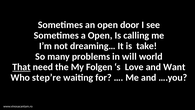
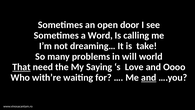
a Open: Open -> Word (100, 35)
Folgen: Folgen -> Saying (99, 67)
Want: Want -> Oooo (174, 67)
step’re: step’re -> with’re (47, 77)
and underline: none -> present (149, 77)
